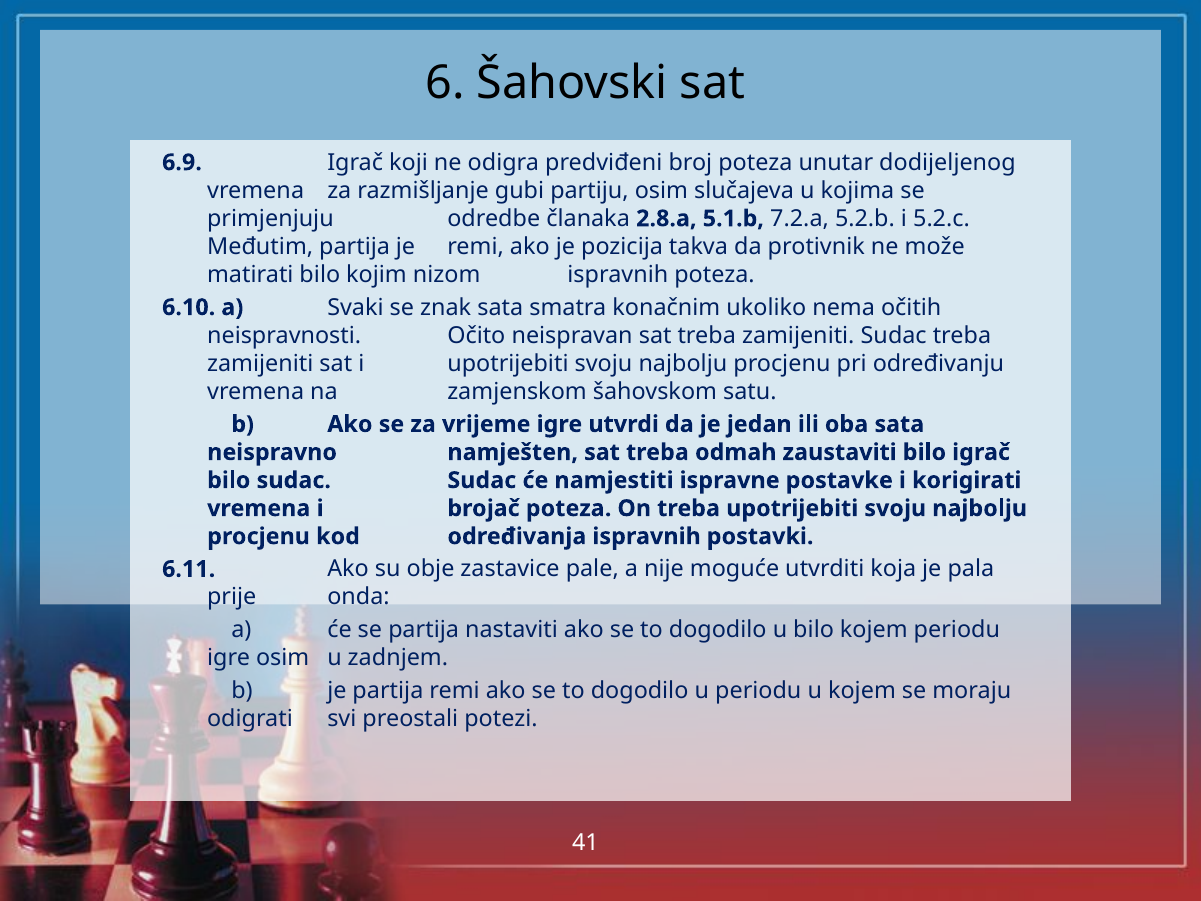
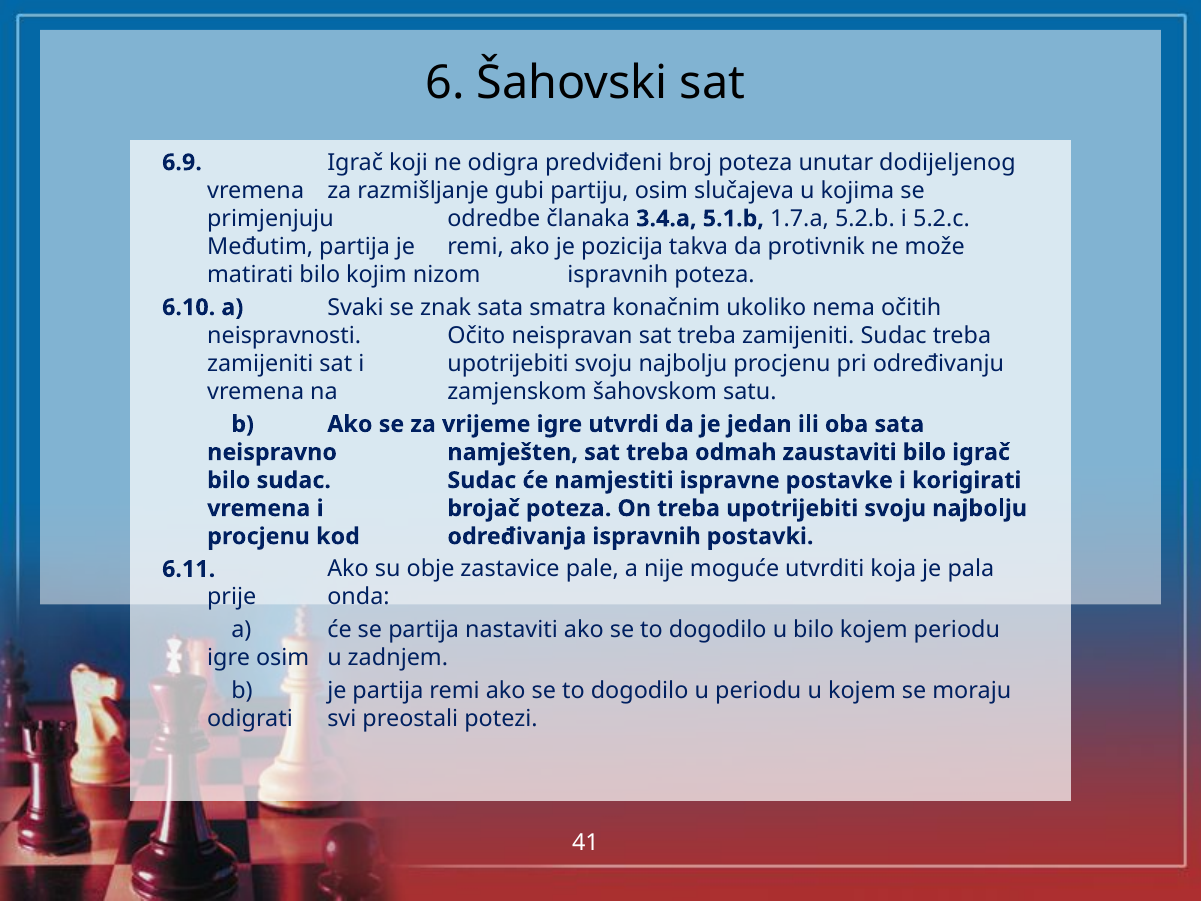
2.8.a: 2.8.a -> 3.4.a (666, 218)
7.2.a: 7.2.a -> 1.7.a (800, 218)
